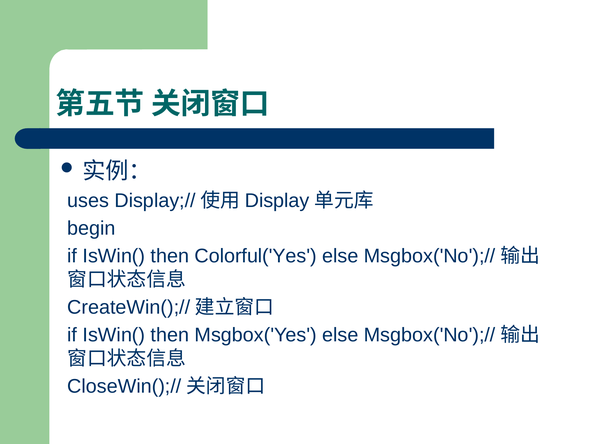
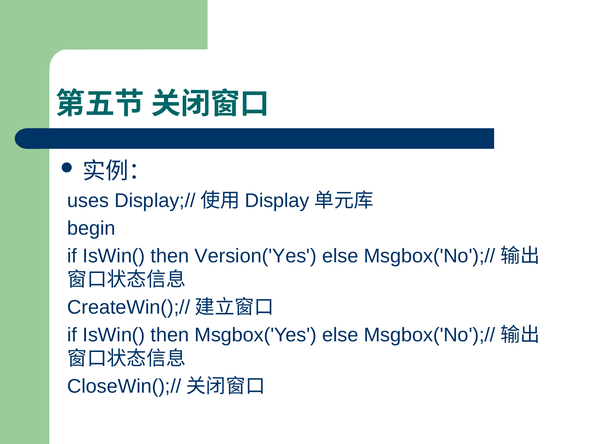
Colorful('Yes: Colorful('Yes -> Version('Yes (256, 256)
